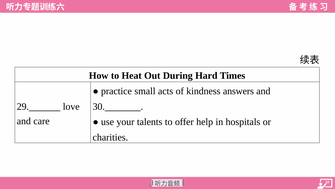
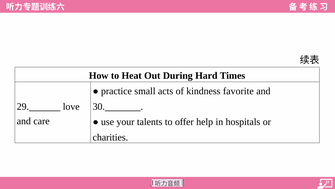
answers: answers -> favorite (238, 91)
